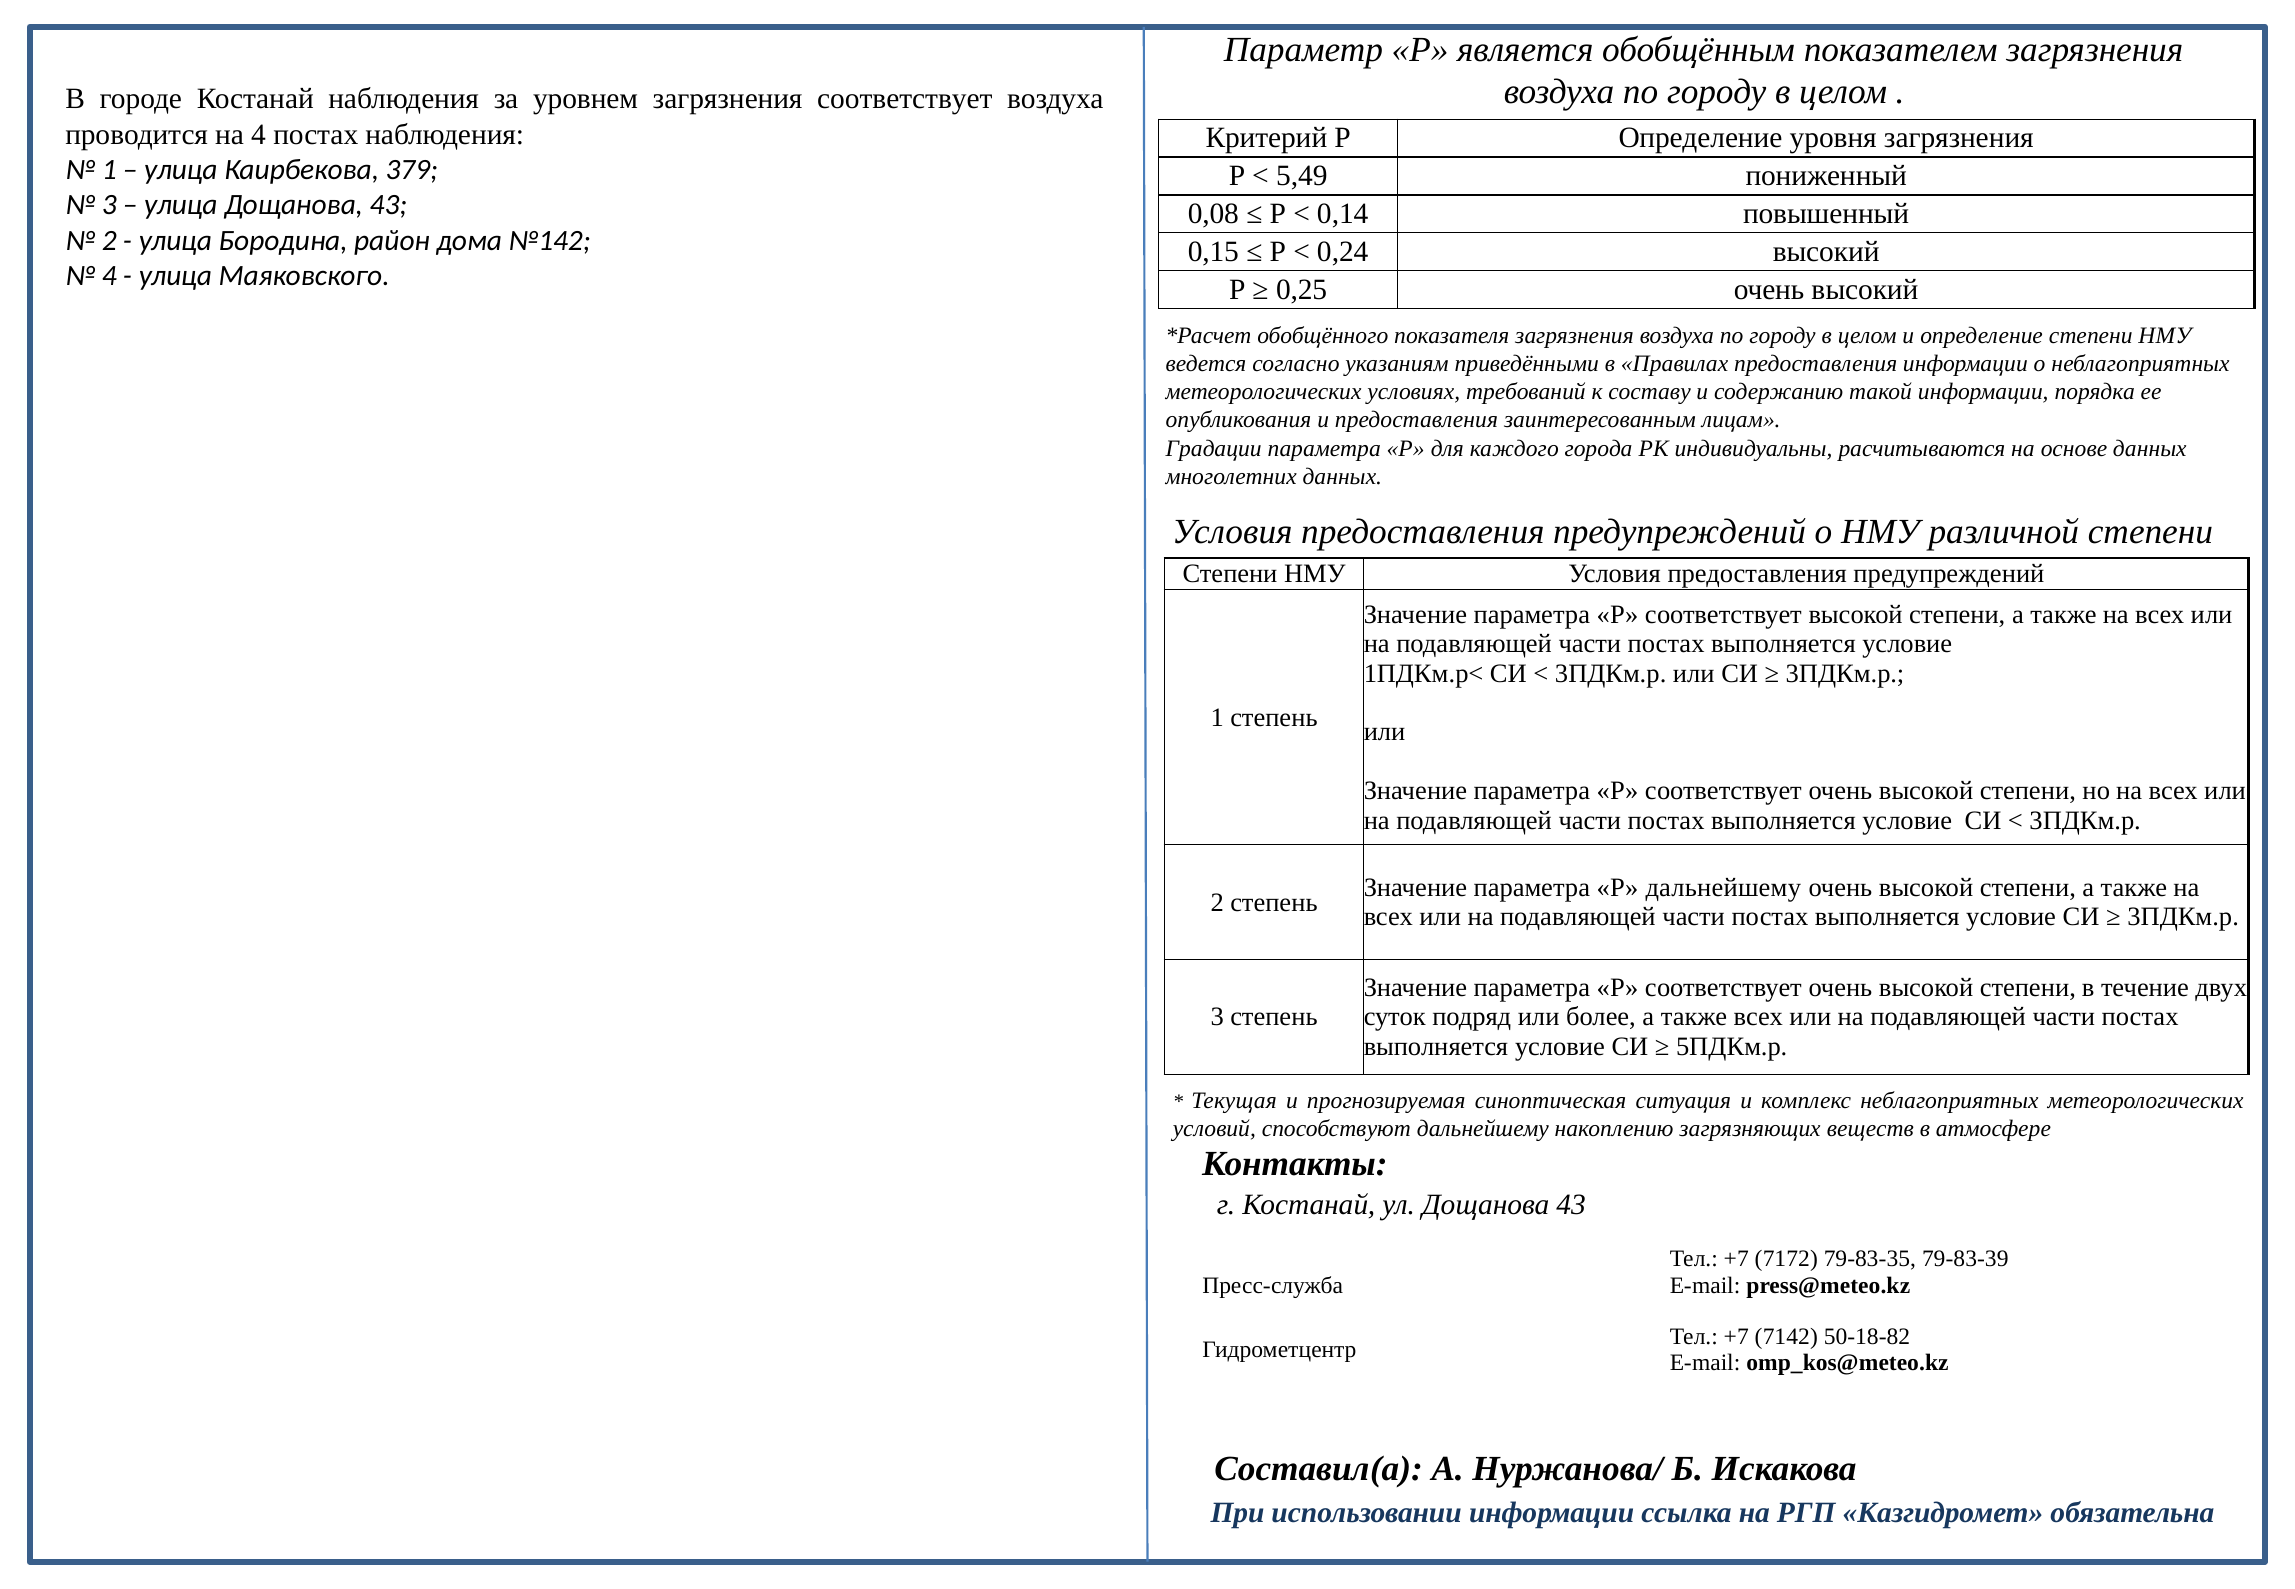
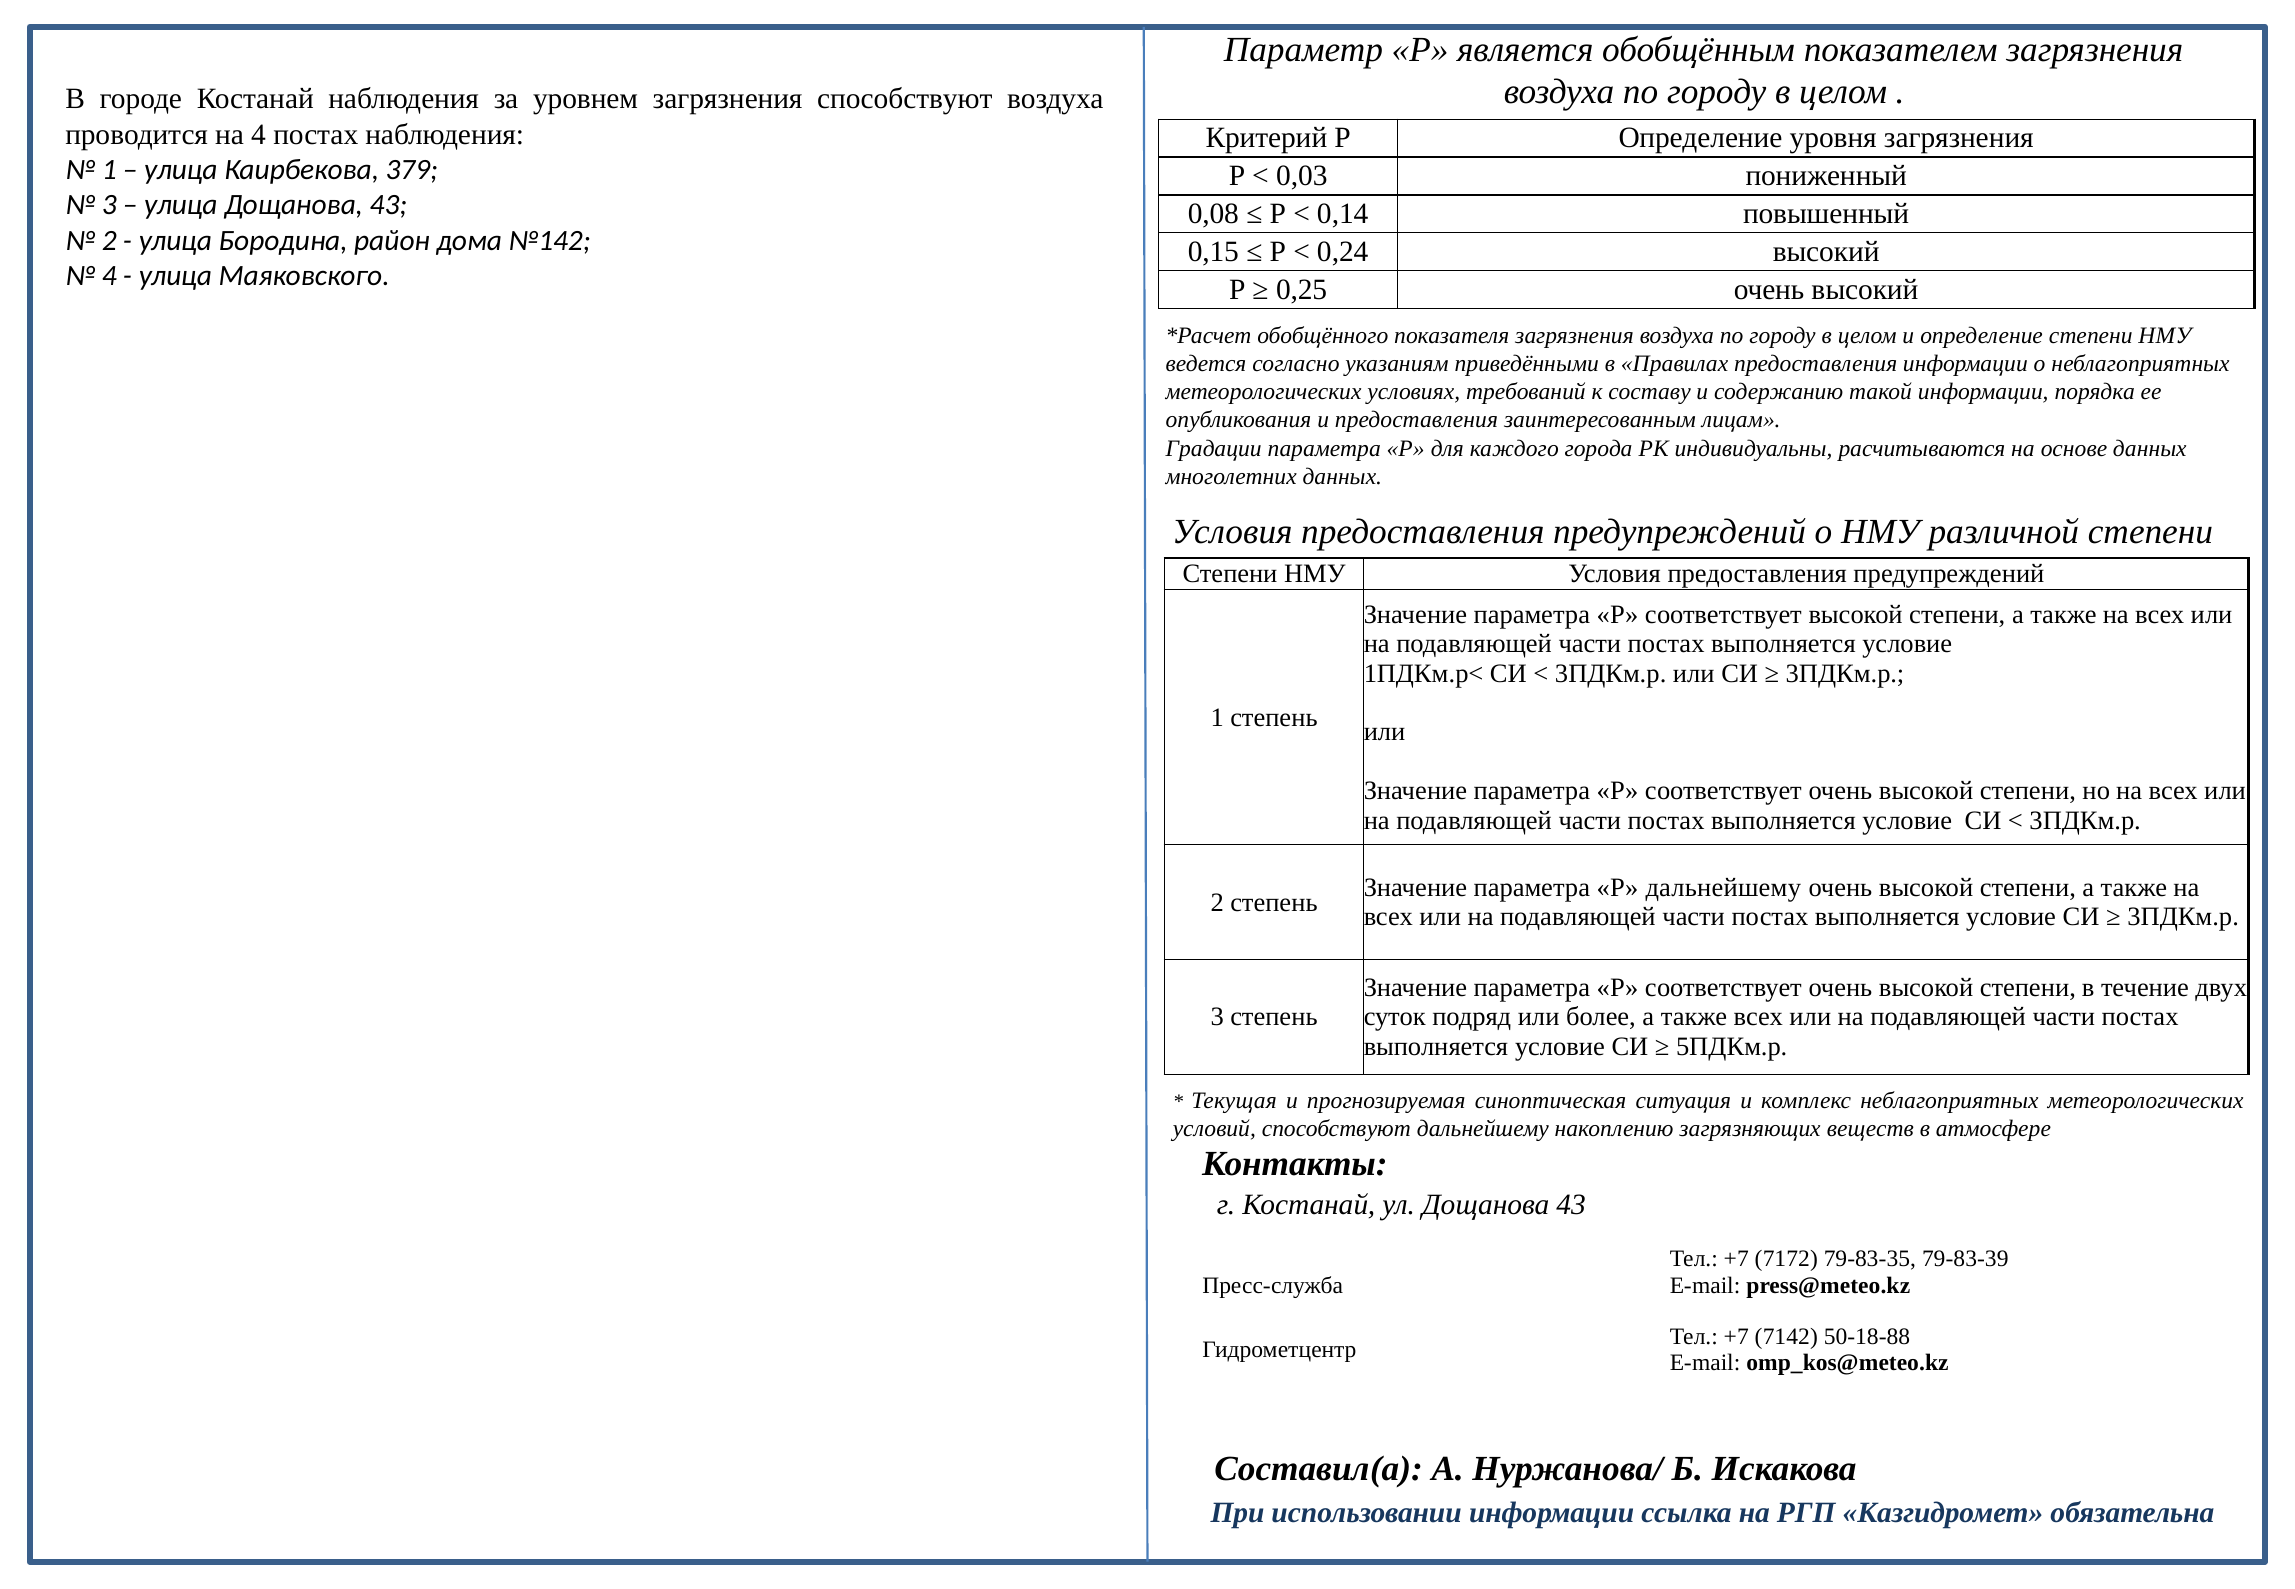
загрязнения соответствует: соответствует -> способствуют (905, 99)
5,49: 5,49 -> 0,03 (1302, 176)
50-18-82: 50-18-82 -> 50-18-88 (1867, 1337)
